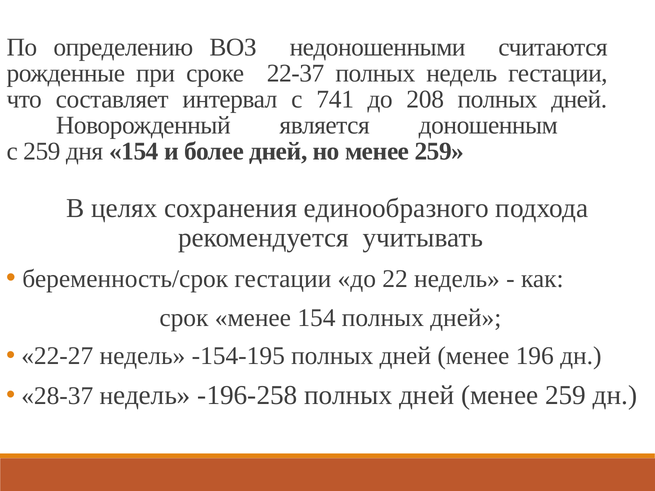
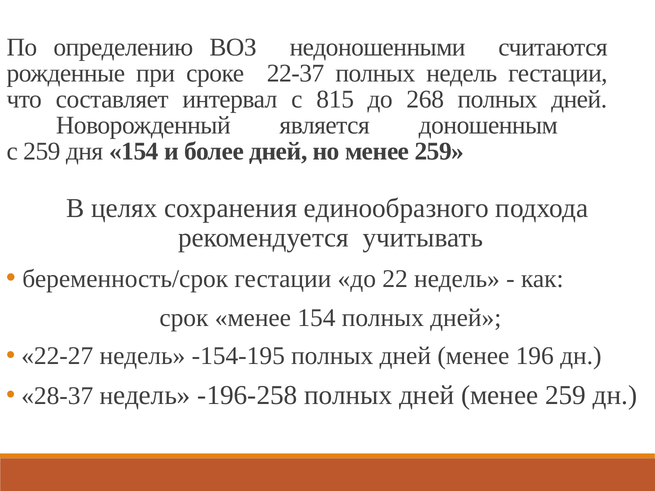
741: 741 -> 815 (335, 99)
208: 208 -> 268 (425, 99)
